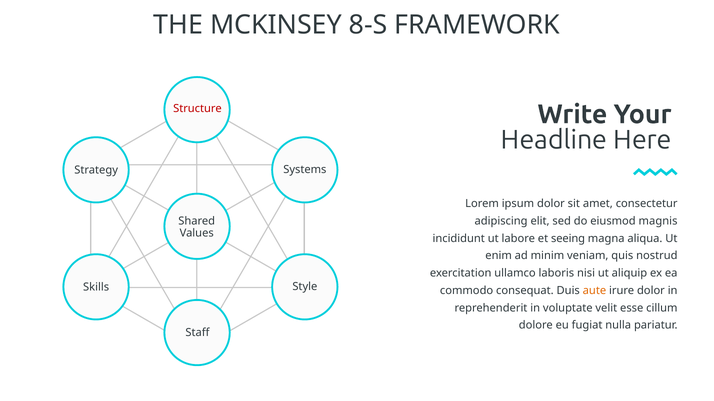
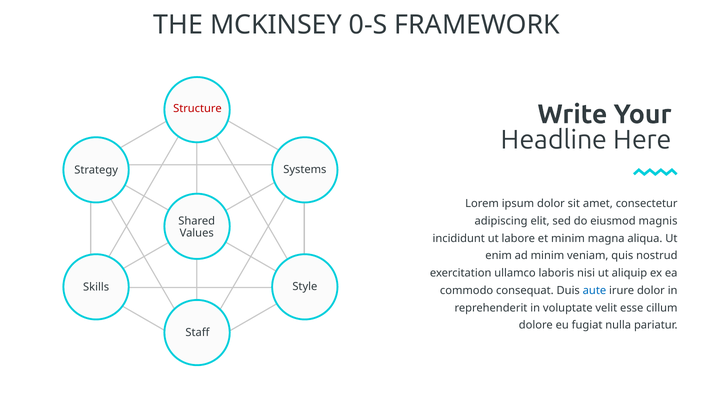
8-S: 8-S -> 0-S (368, 25)
et seeing: seeing -> minim (568, 239)
aute colour: orange -> blue (594, 291)
